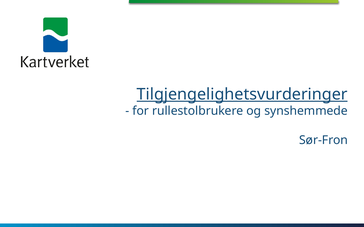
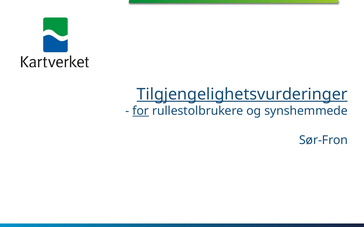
for underline: none -> present (141, 111)
